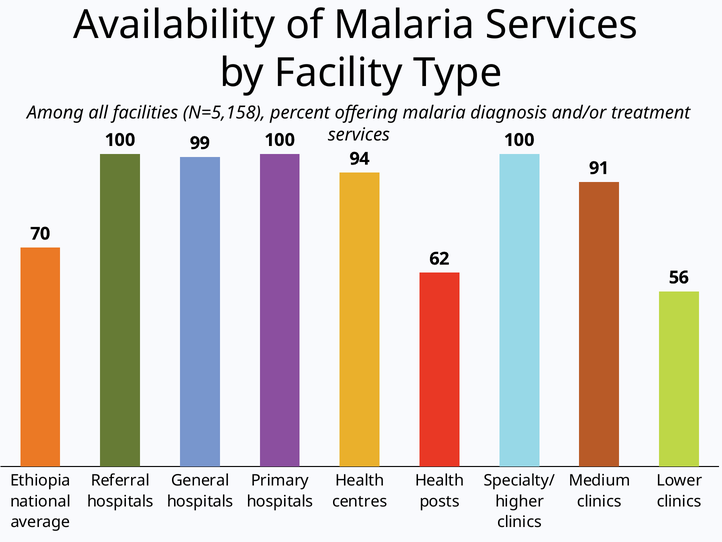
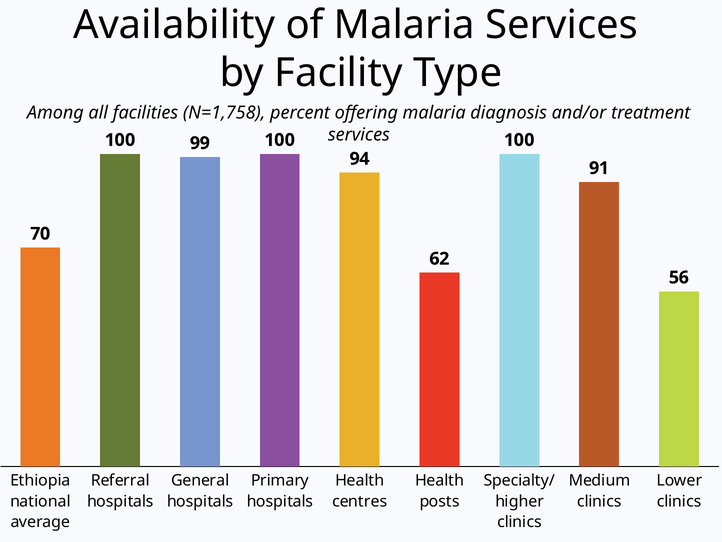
N=5,158: N=5,158 -> N=1,758 (224, 113)
